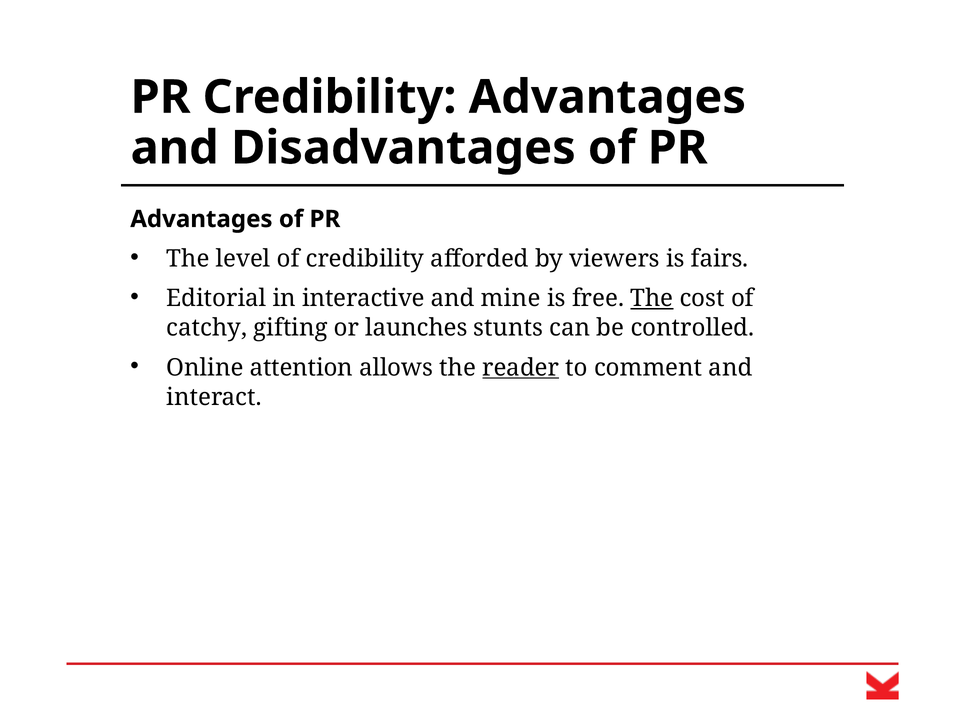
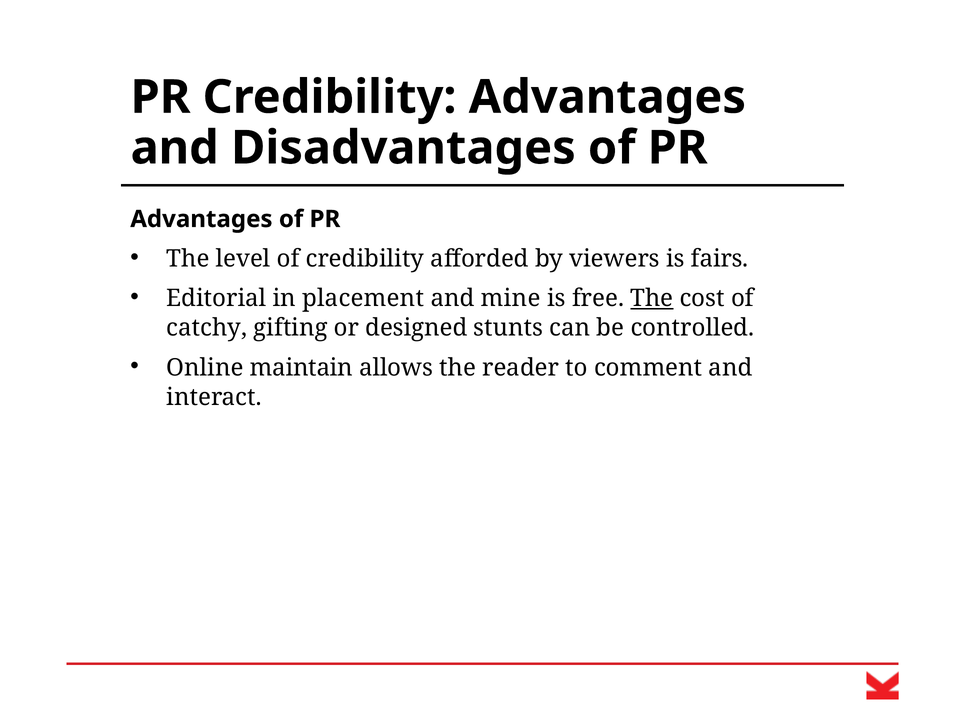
interactive: interactive -> placement (363, 298)
launches: launches -> designed (416, 328)
attention: attention -> maintain (301, 367)
reader underline: present -> none (521, 367)
